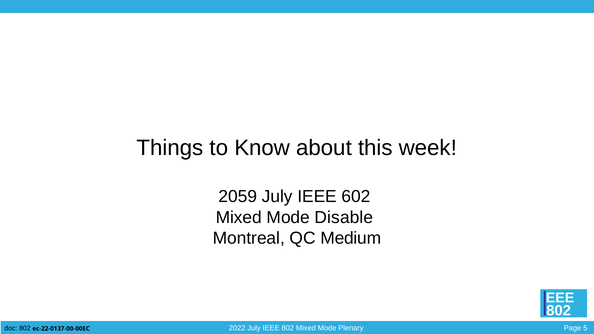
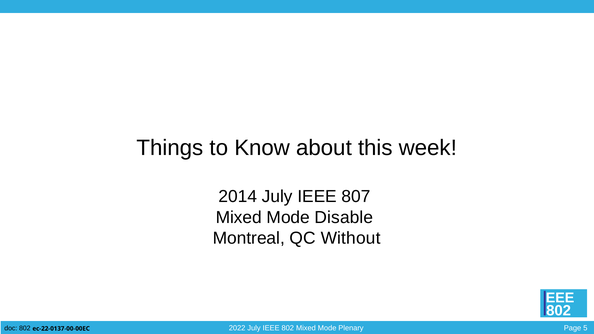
2059: 2059 -> 2014 (238, 197)
602: 602 -> 807 (356, 197)
Medium: Medium -> Without (351, 238)
